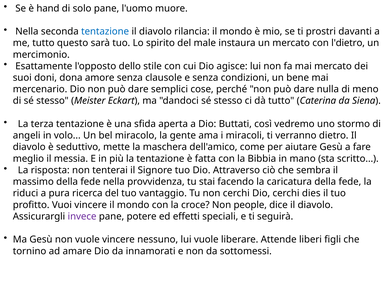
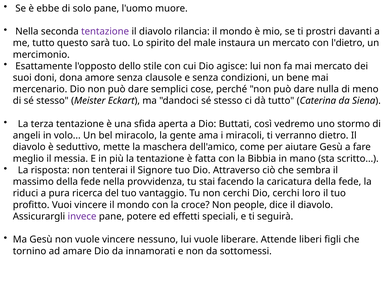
hand: hand -> ebbe (48, 8)
tentazione colour: blue -> purple (105, 31)
dies: dies -> loro (311, 193)
